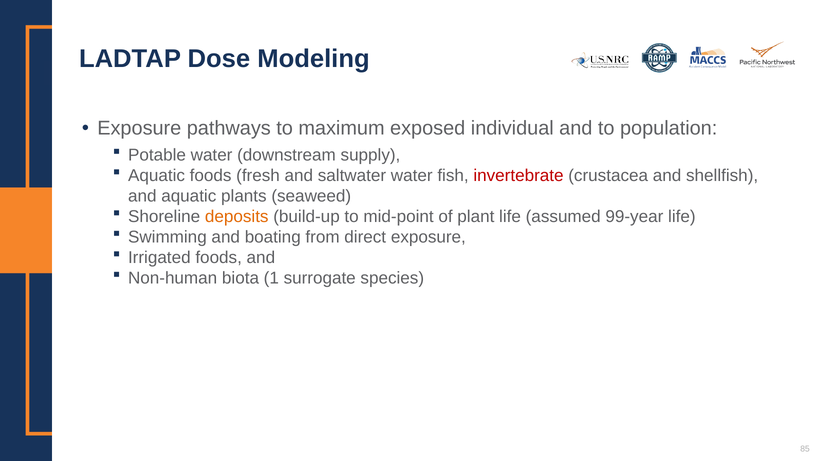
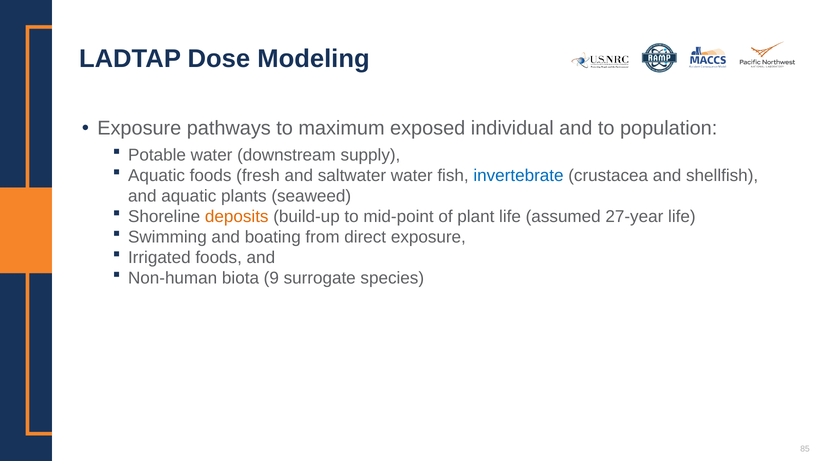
invertebrate colour: red -> blue (519, 176)
99-year: 99-year -> 27-year (634, 217)
1: 1 -> 9 (271, 278)
